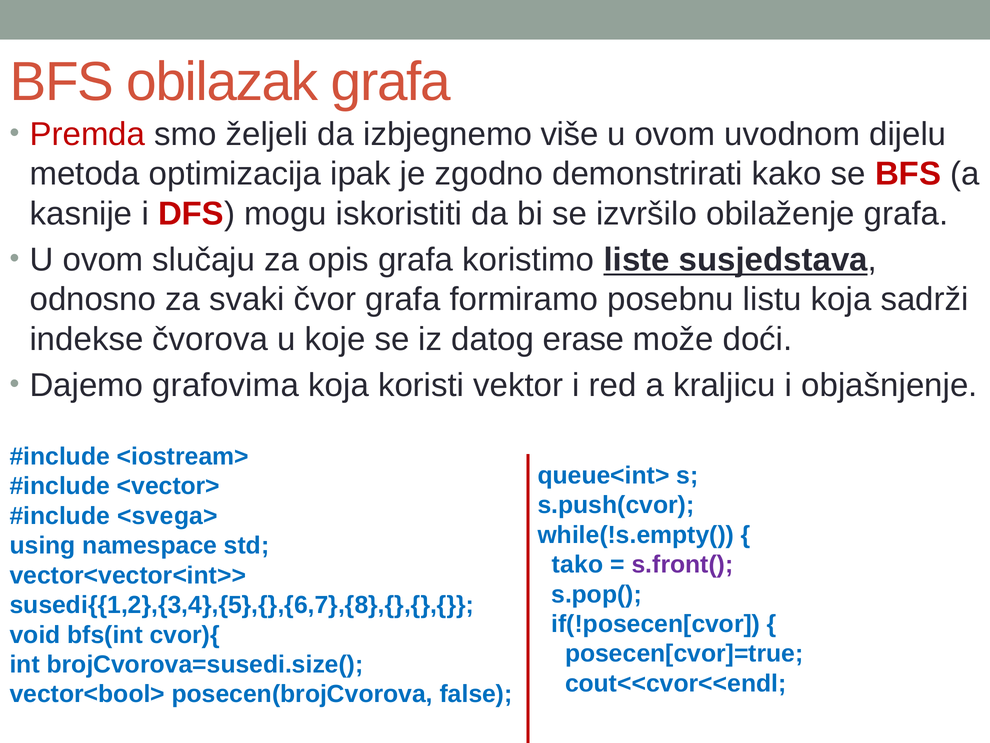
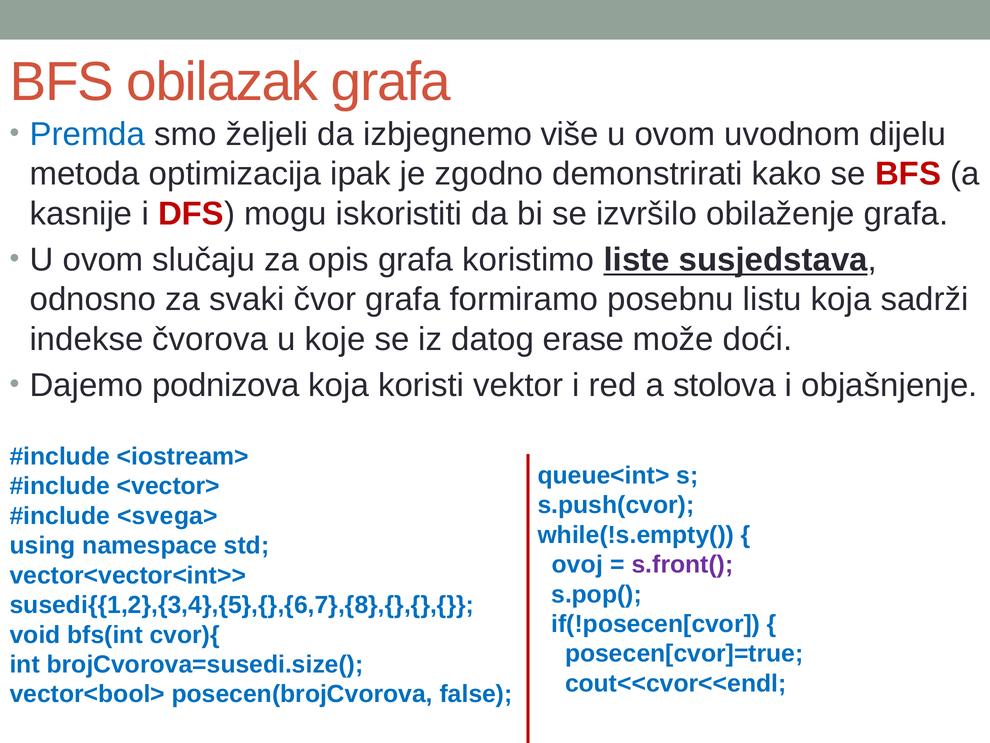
Premda colour: red -> blue (87, 134)
grafovima: grafovima -> podnizova (226, 385)
kraljicu: kraljicu -> stolova (725, 385)
tako: tako -> ovoj (577, 564)
